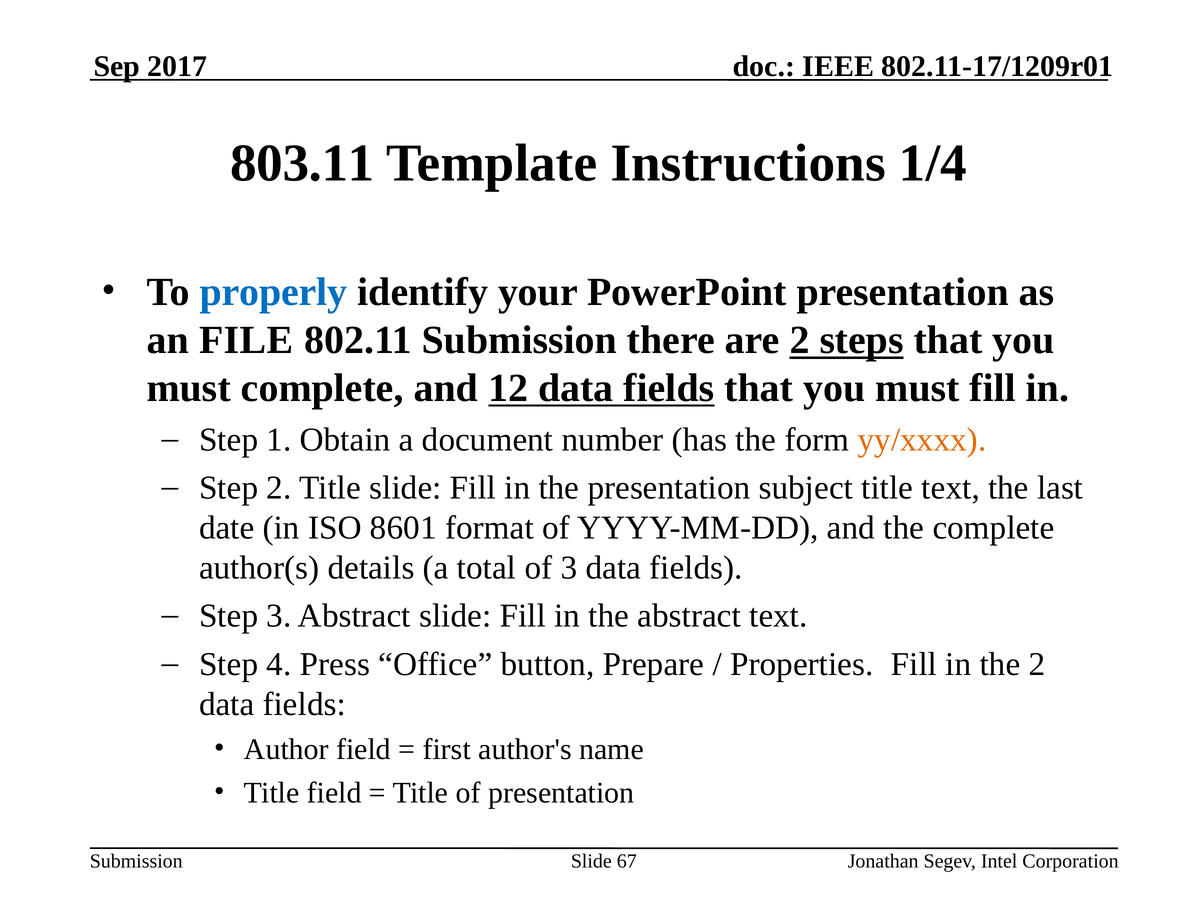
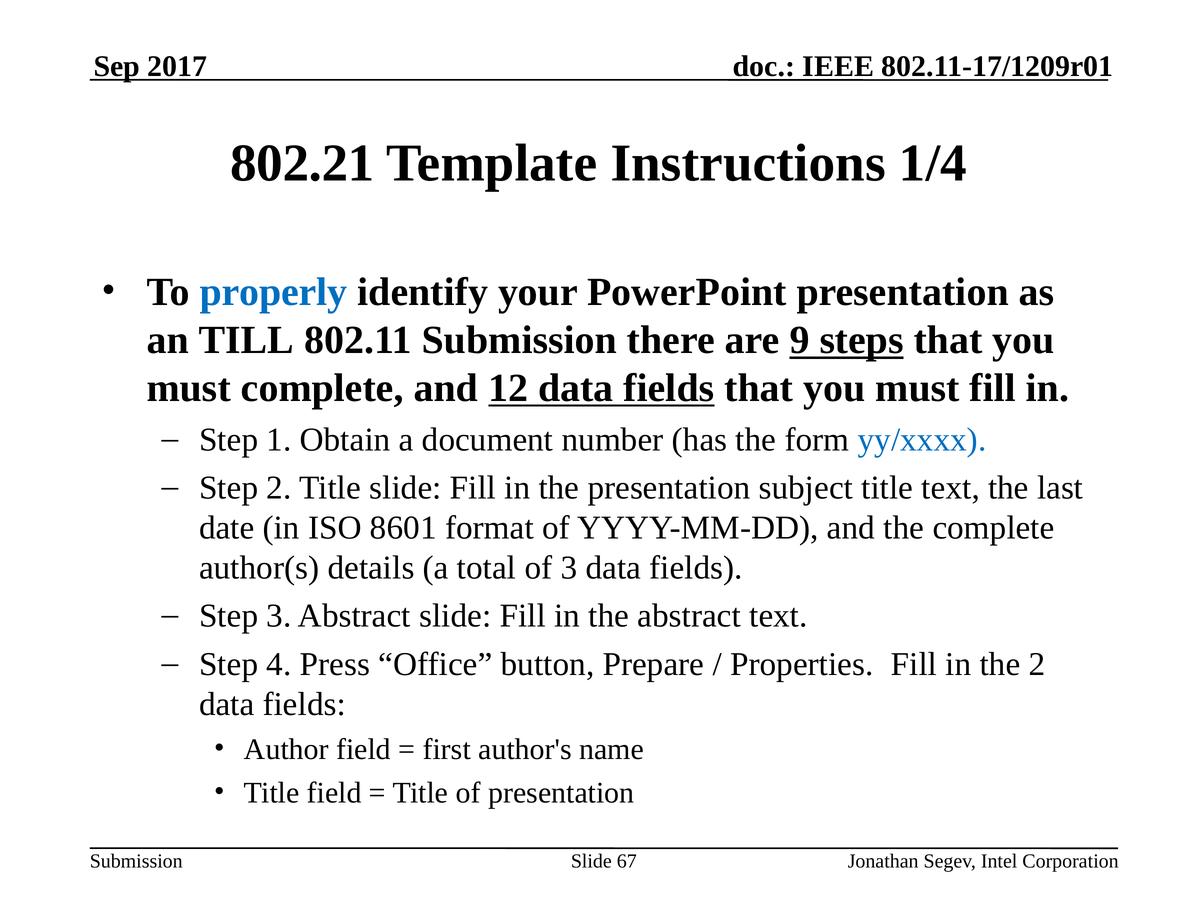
803.11: 803.11 -> 802.21 (302, 163)
FILE: FILE -> TILL (246, 340)
are 2: 2 -> 9 (800, 340)
yy/xxxx colour: orange -> blue (922, 440)
